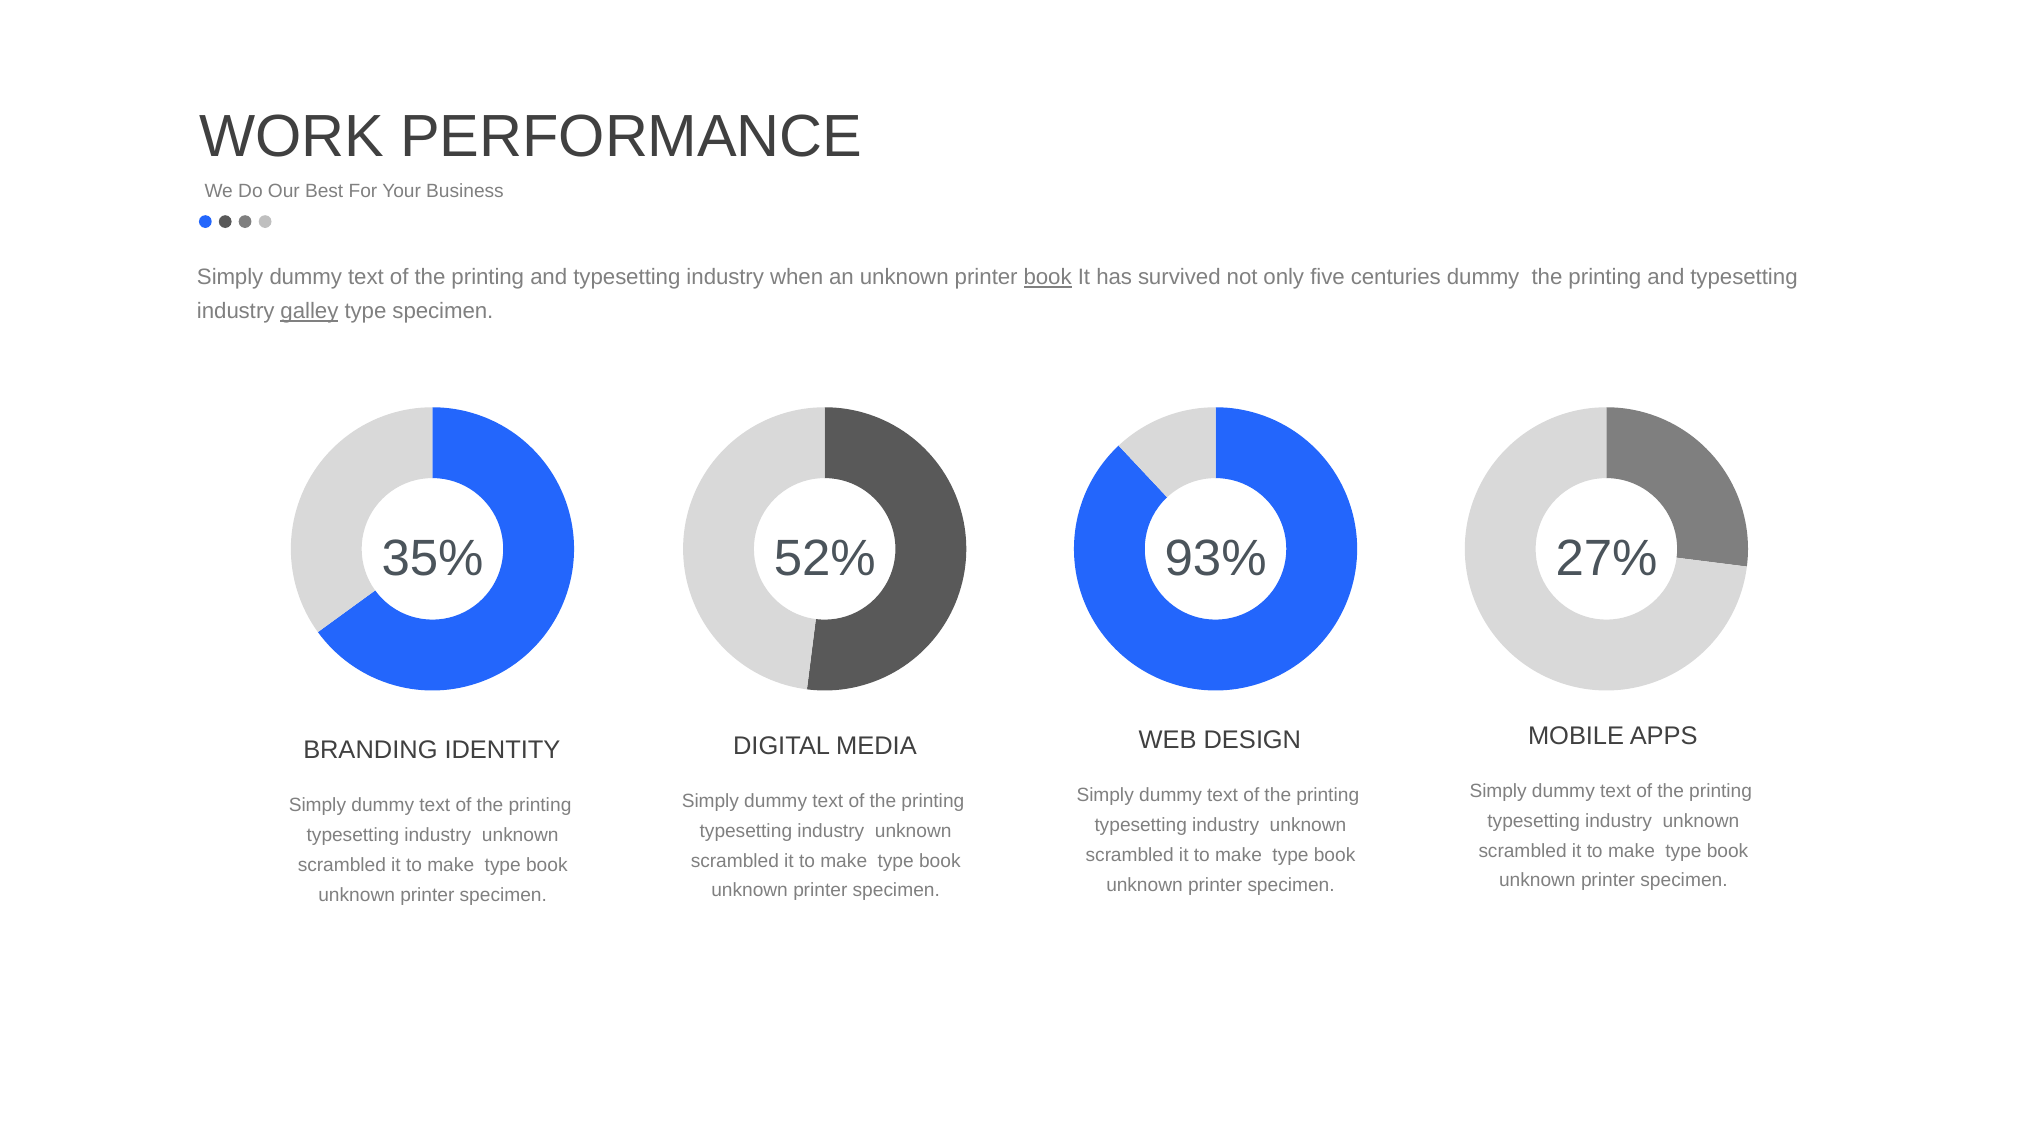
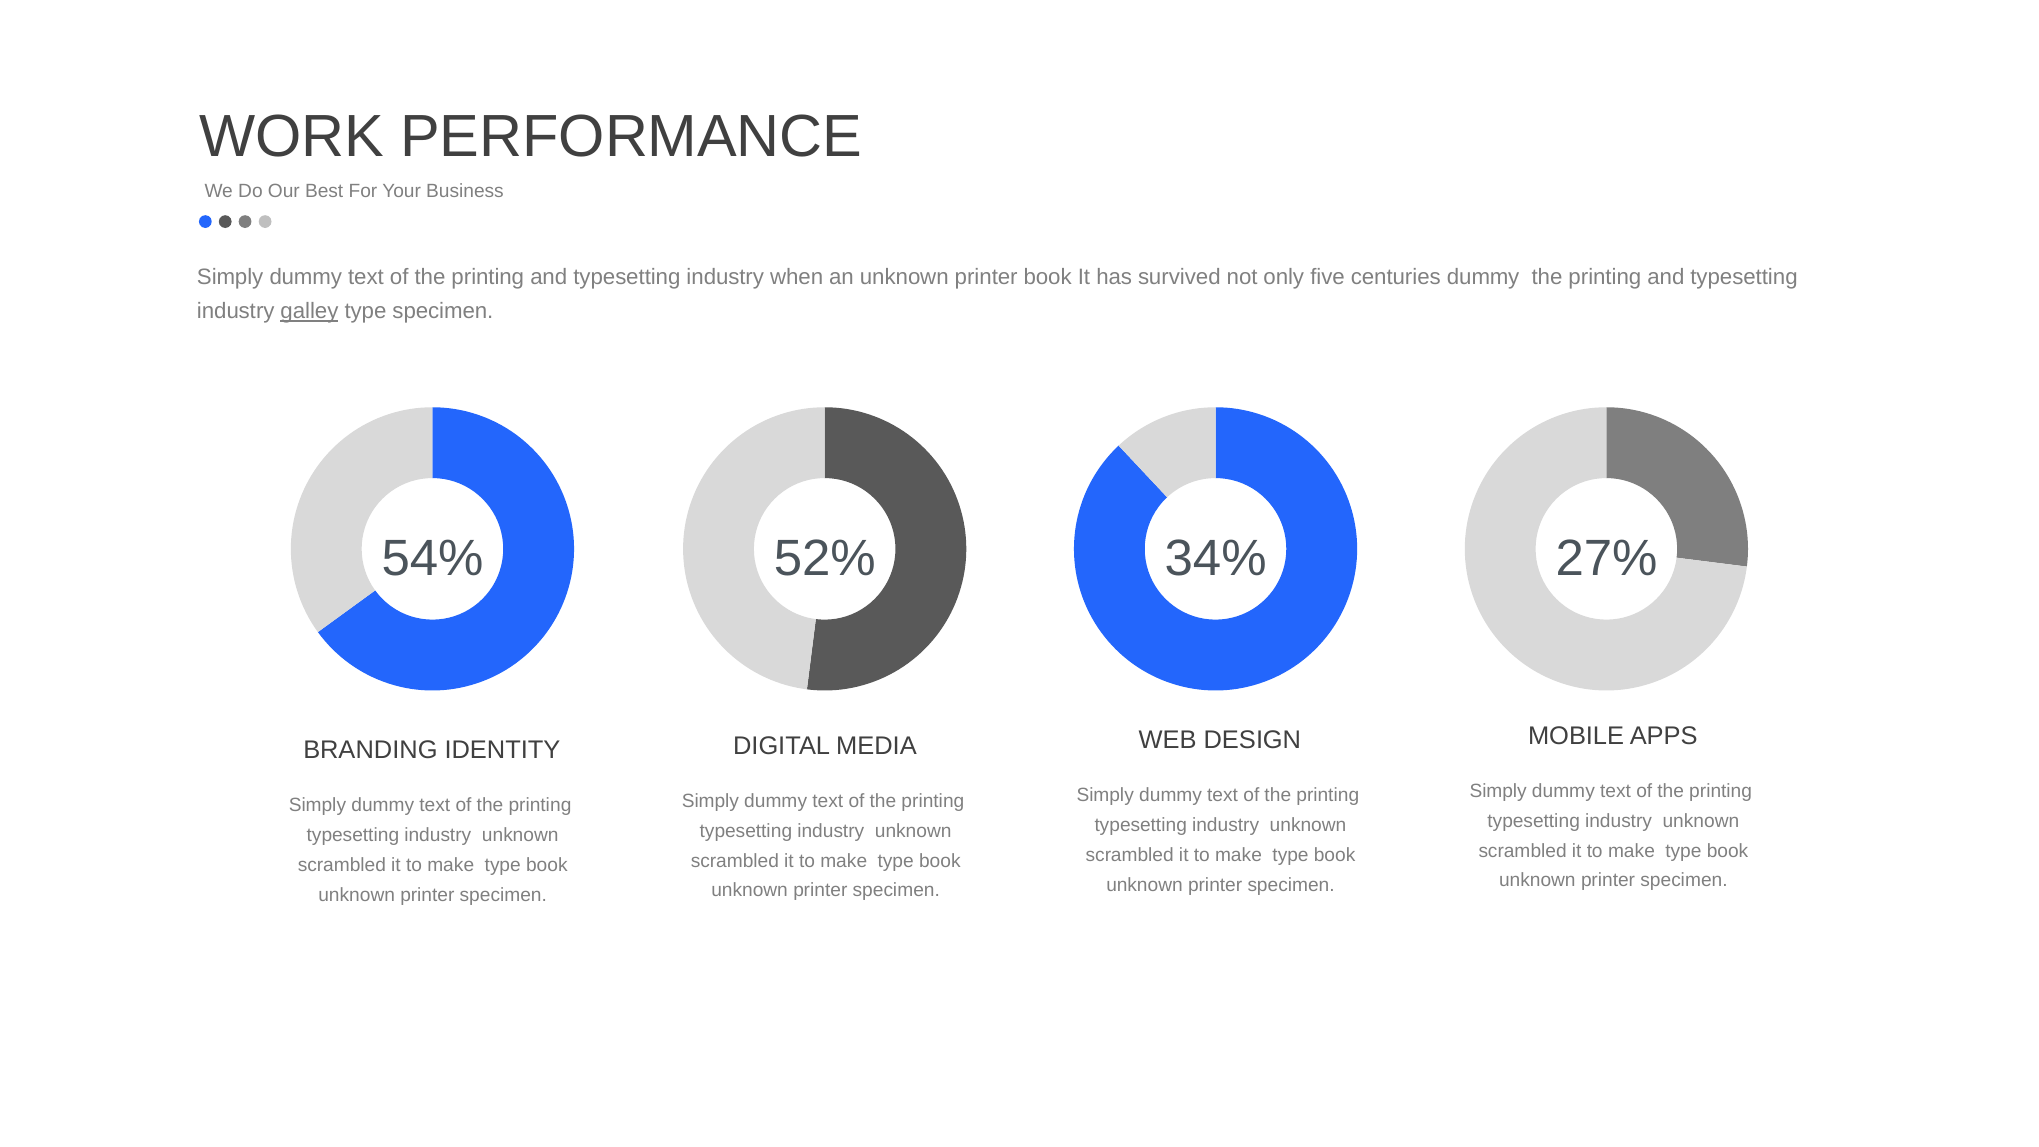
book underline: present -> none (1048, 278)
35%: 35% -> 54% (433, 558)
93%: 93% -> 34% (1216, 558)
